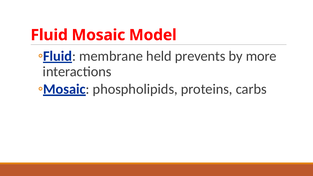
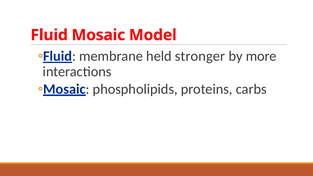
prevents: prevents -> stronger (200, 56)
